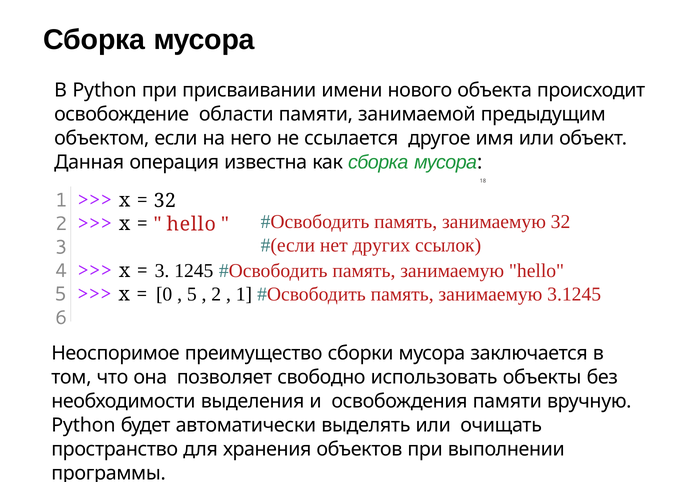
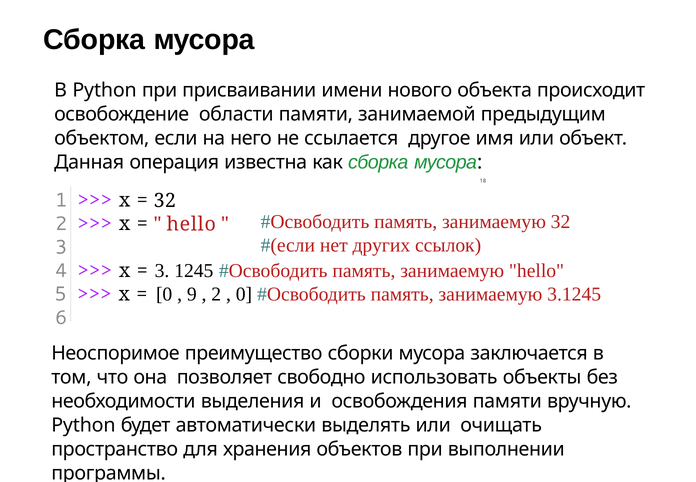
5: 5 -> 9 (192, 294)
1: 1 -> 0 (244, 294)
